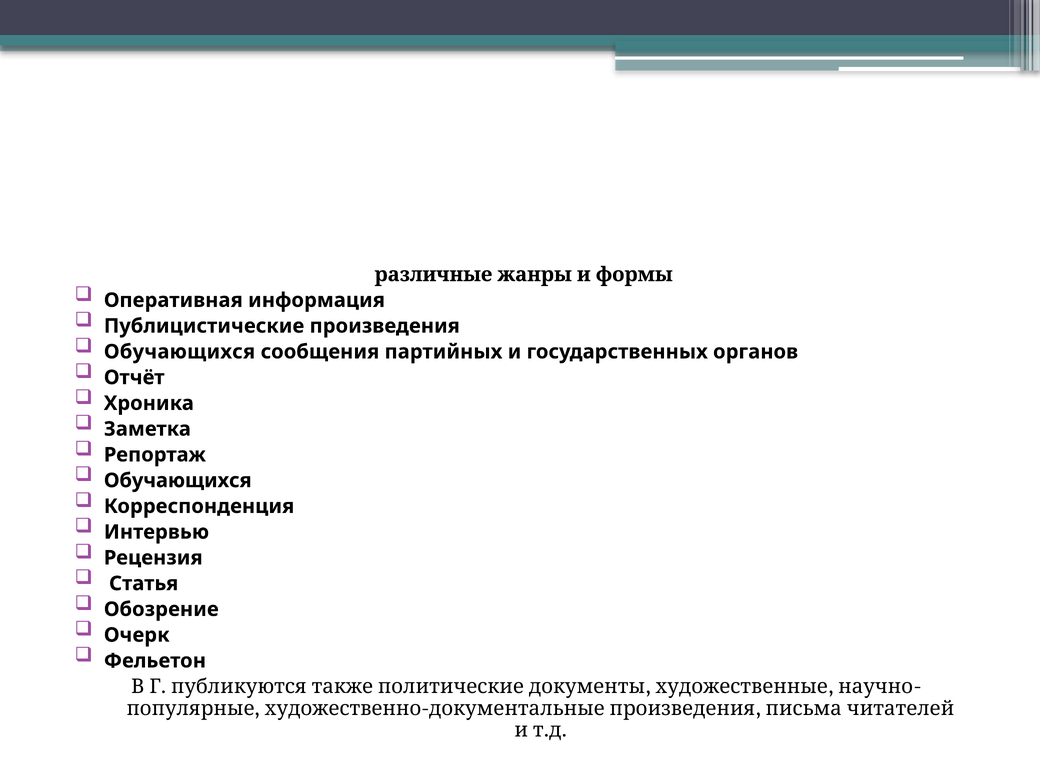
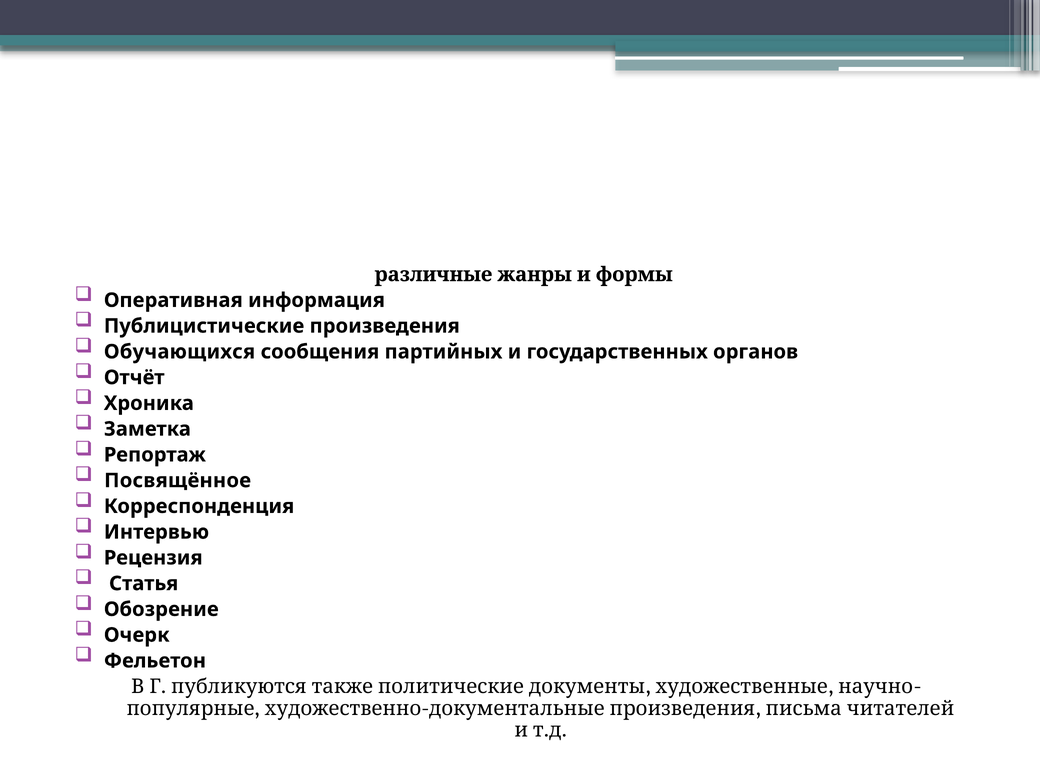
Обучающихся: Обучающихся -> Посвящённое (178, 481)
